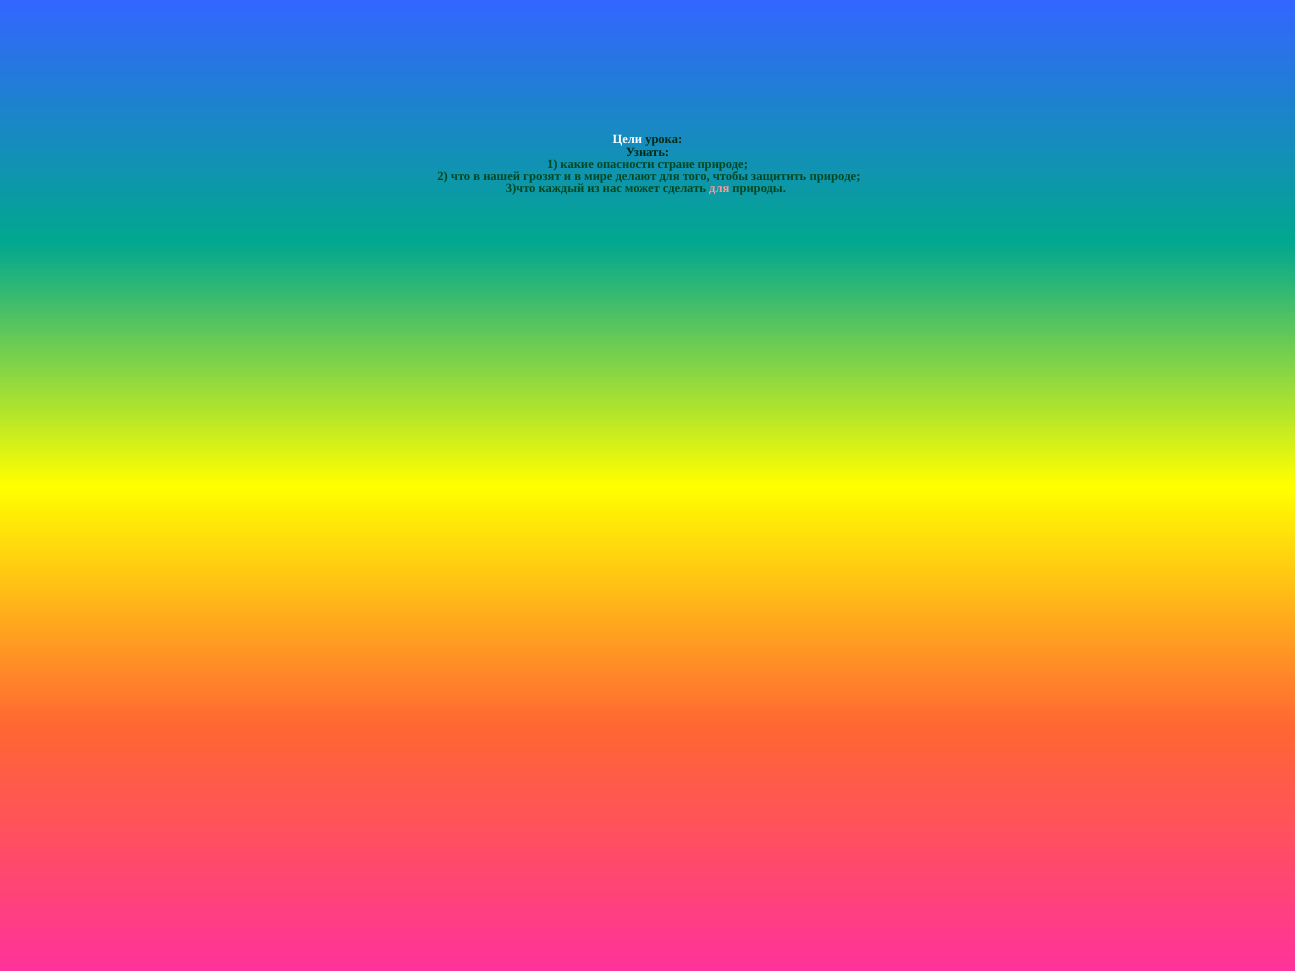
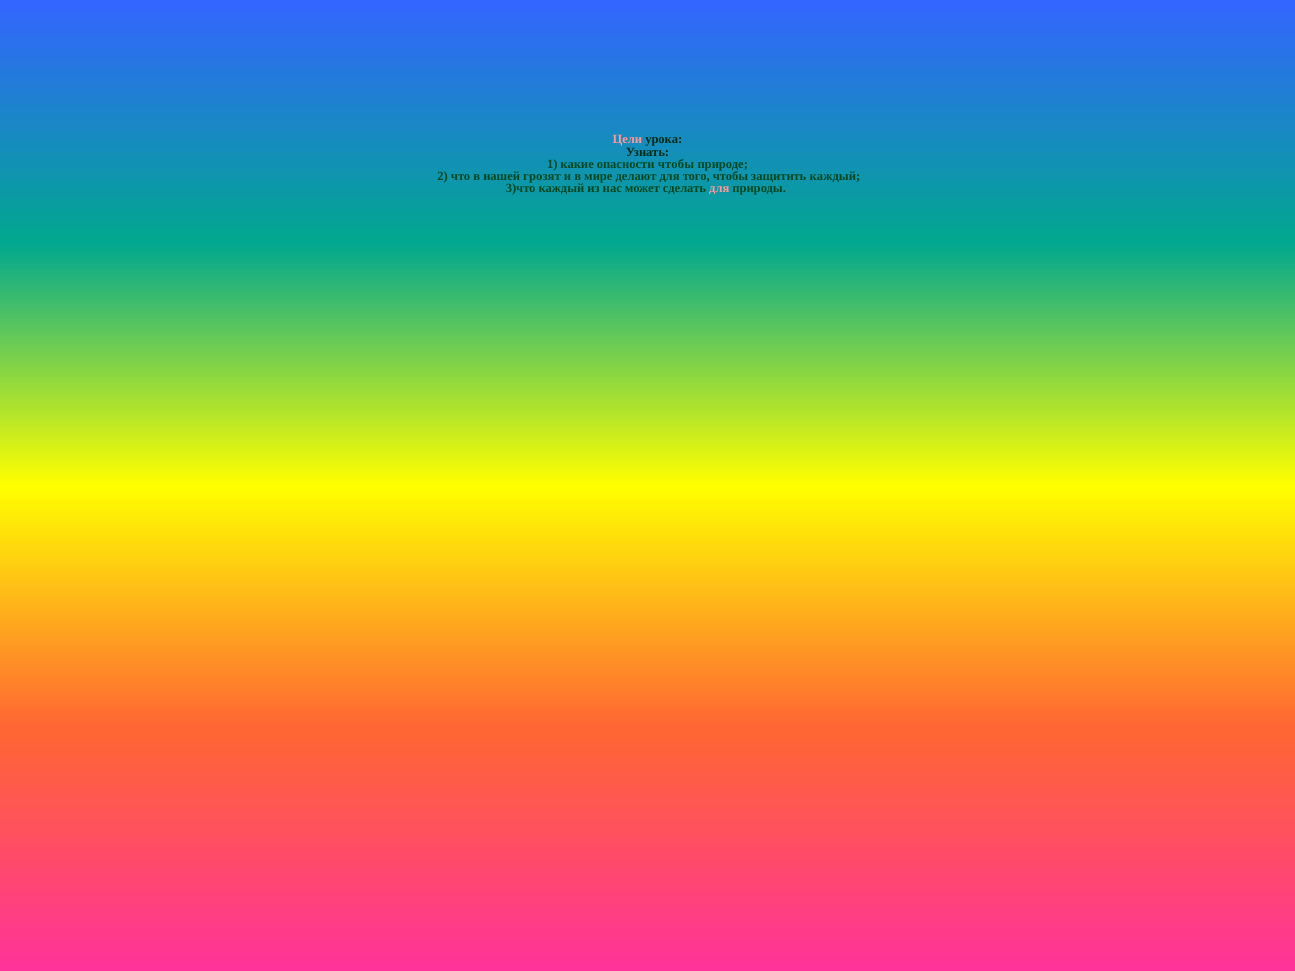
Цели colour: white -> pink (627, 140)
опасности стране: стране -> чтобы (676, 164)
защитить природе: природе -> каждый (835, 176)
